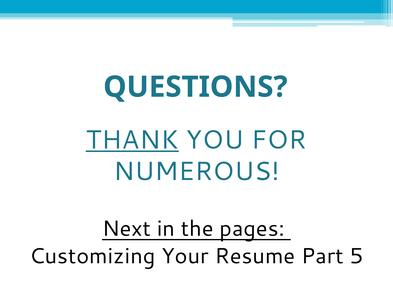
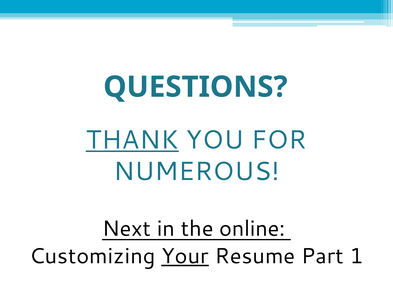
pages: pages -> online (252, 228)
Your underline: none -> present (185, 256)
5: 5 -> 1 (356, 256)
